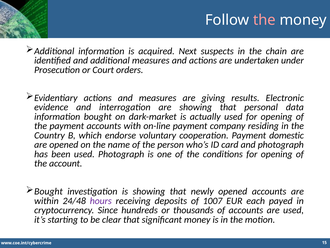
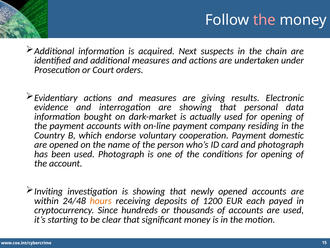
Bought: Bought -> Inviting (49, 191)
hours colour: purple -> orange (101, 200)
1007: 1007 -> 1200 (213, 200)
